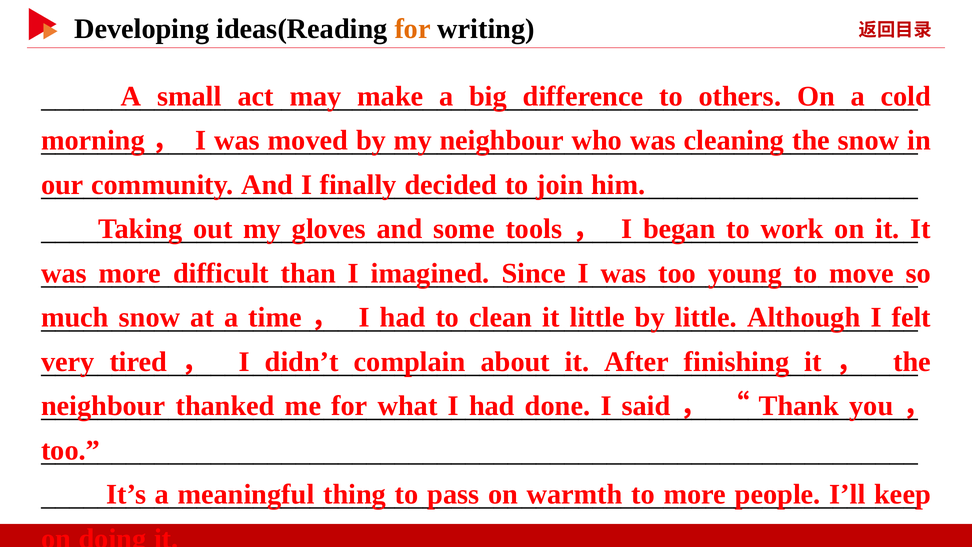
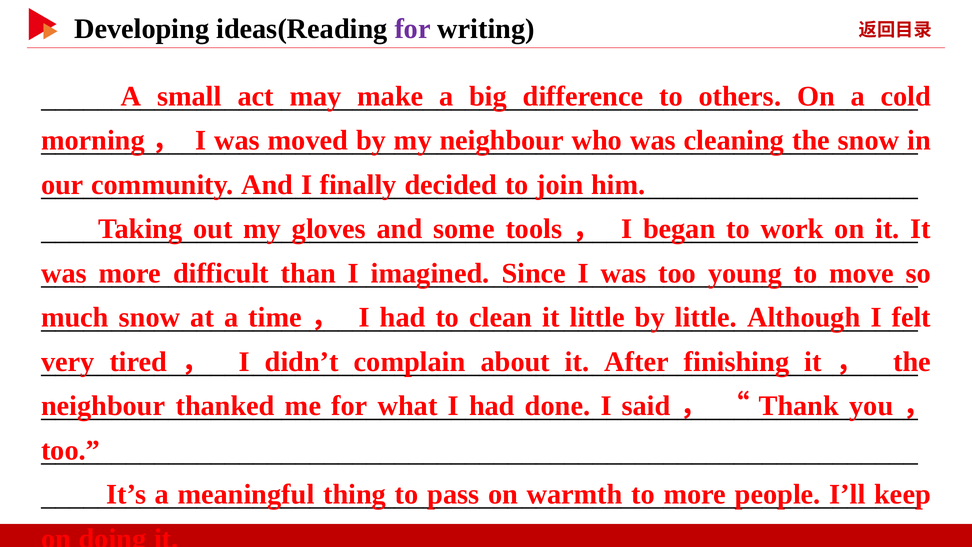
for colour: orange -> purple (413, 29)
